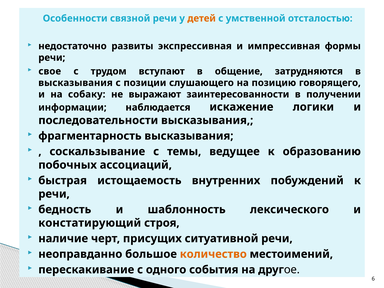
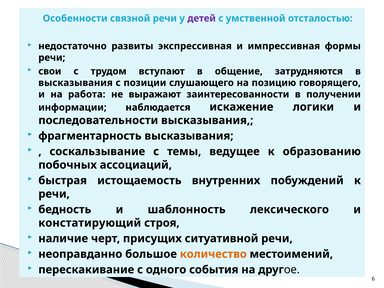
детей colour: orange -> purple (202, 18)
свое: свое -> свои (50, 71)
собаку: собаку -> работа (87, 94)
